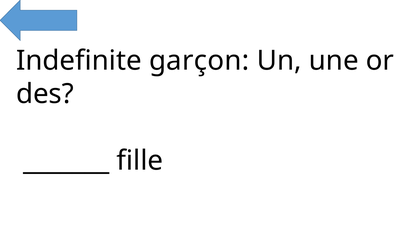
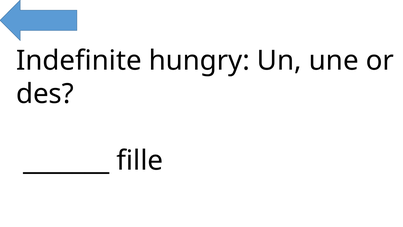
garçon: garçon -> hungry (199, 61)
